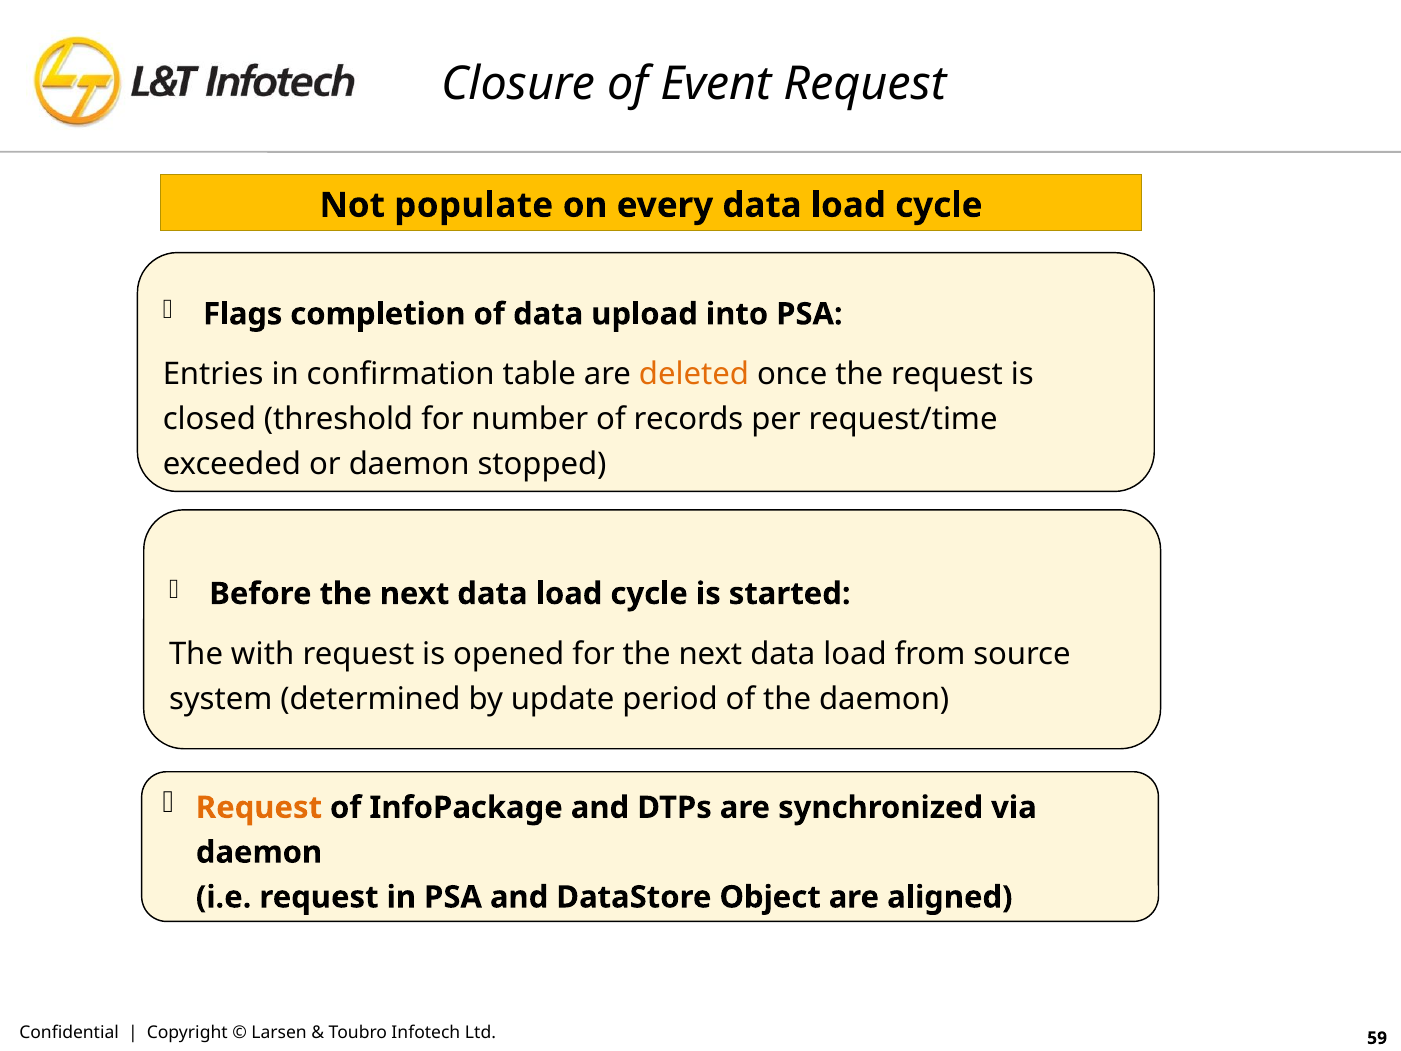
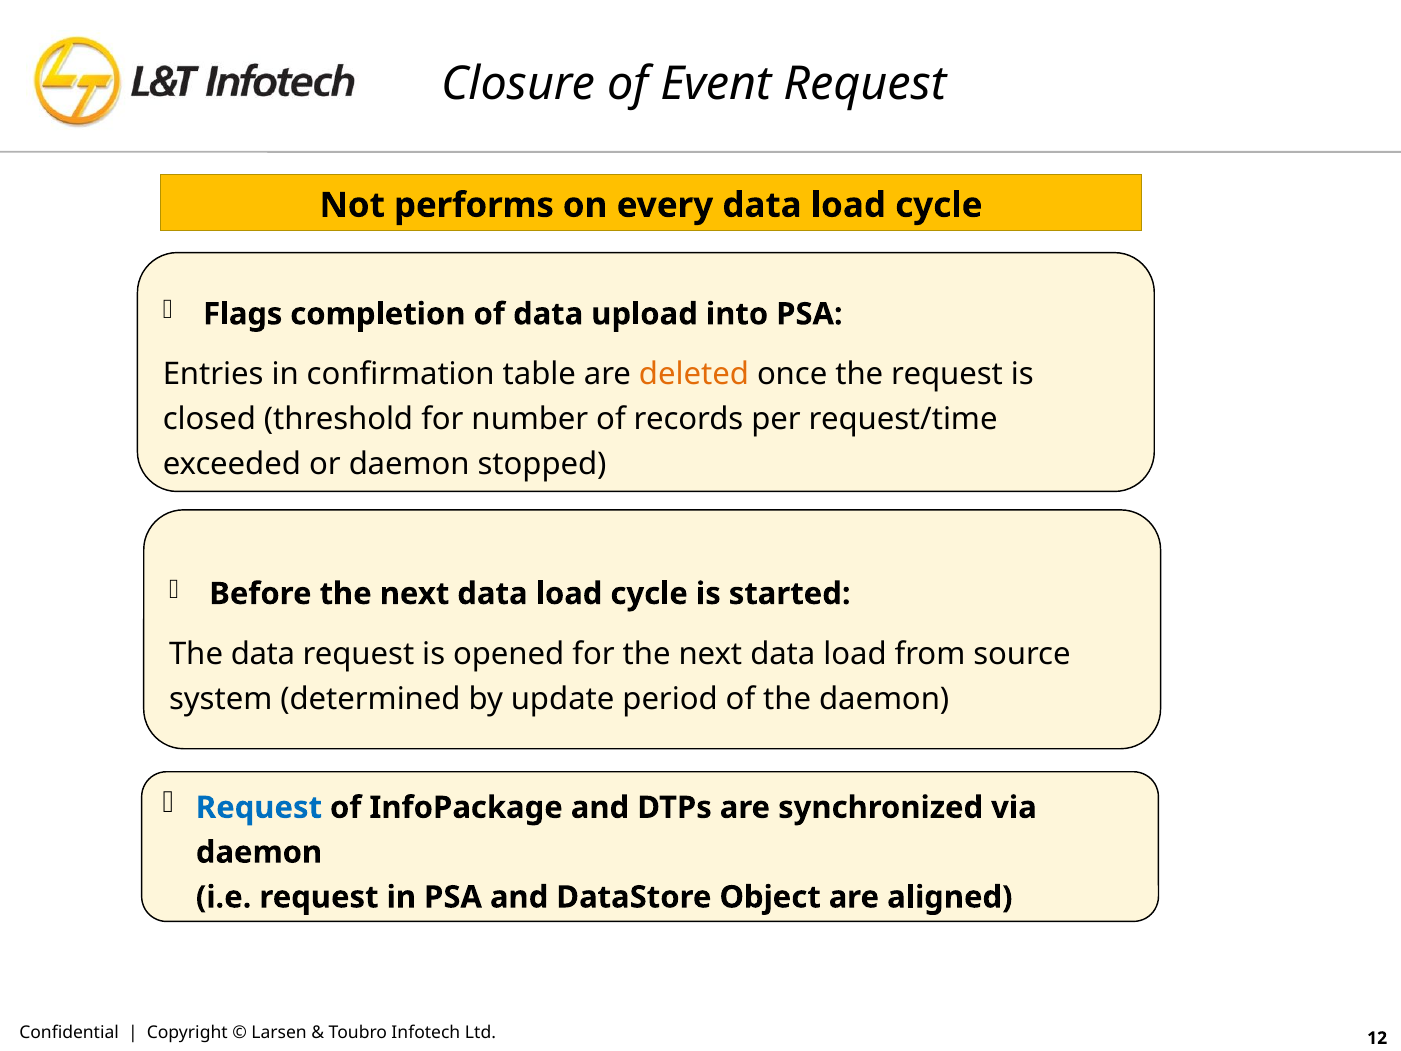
populate: populate -> performs (474, 205)
The with: with -> data (263, 654)
Request colour: orange -> blue (259, 807)
59: 59 -> 12 (1377, 1038)
